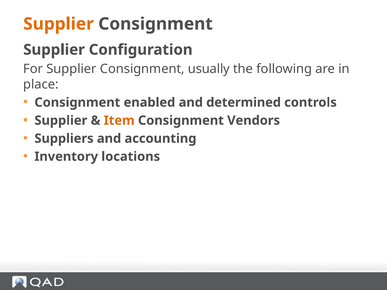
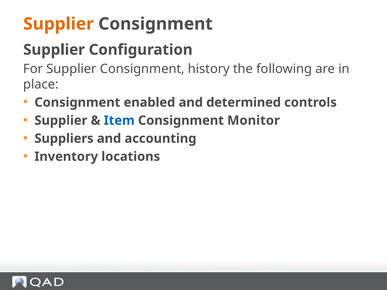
usually: usually -> history (209, 69)
Item colour: orange -> blue (119, 121)
Vendors: Vendors -> Monitor (254, 121)
